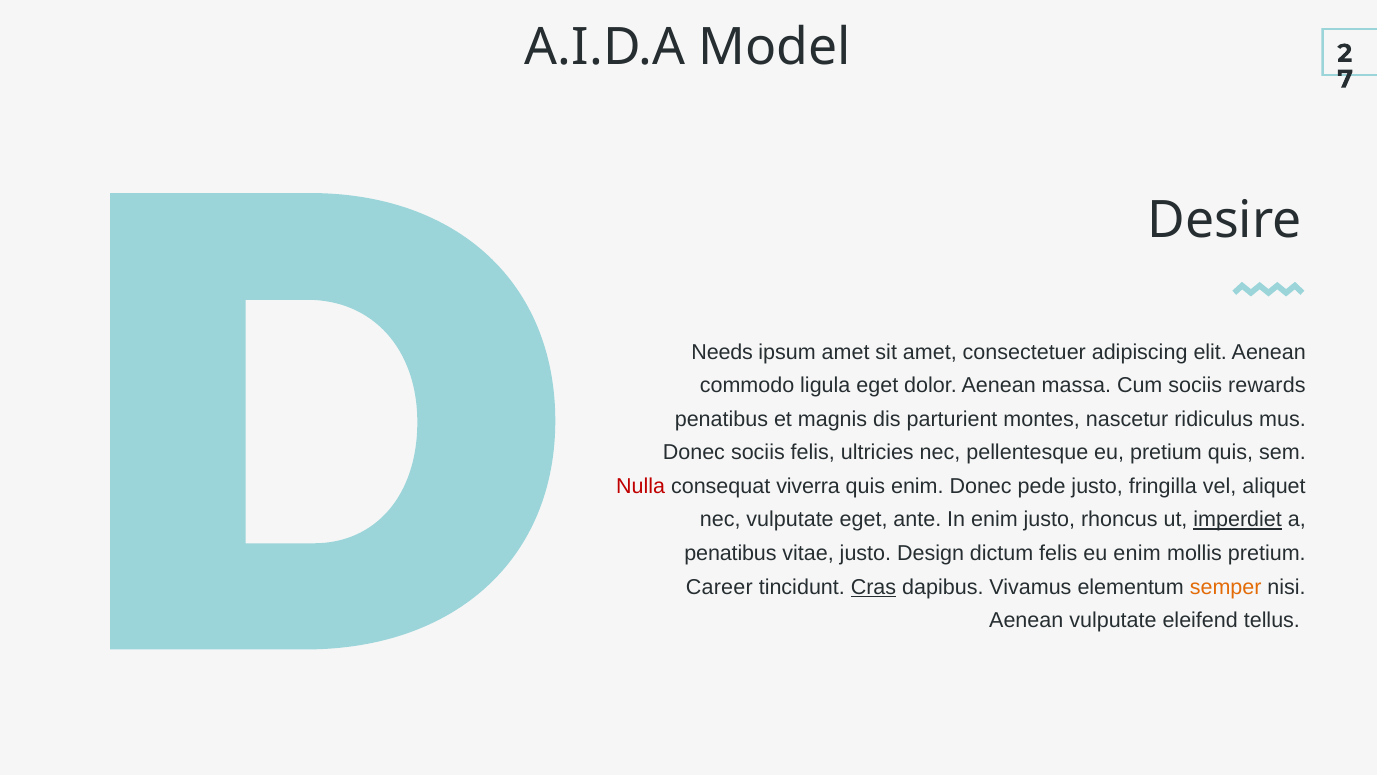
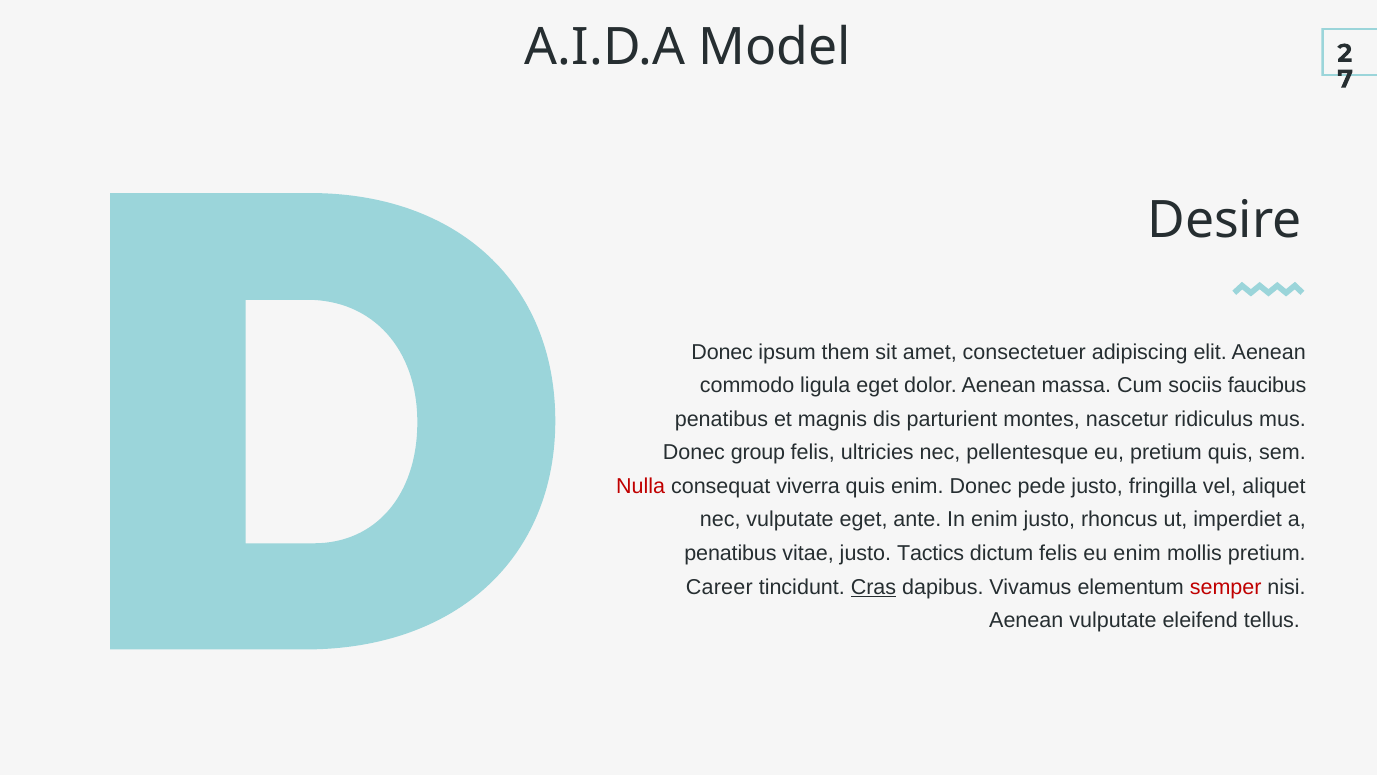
Needs: Needs -> Donec (722, 352)
ipsum amet: amet -> them (846, 352)
rewards: rewards -> faucibus (1267, 385)
Donec sociis: sociis -> group (758, 452)
imperdiet underline: present -> none (1238, 520)
Design: Design -> Tactics (931, 553)
semper colour: orange -> red (1226, 587)
